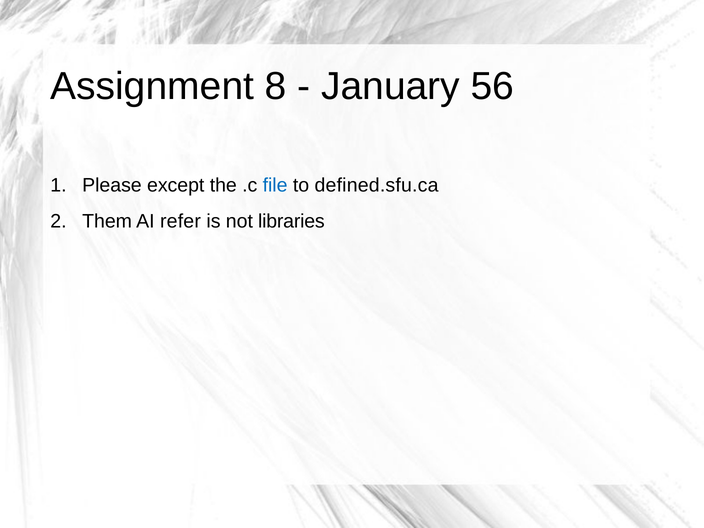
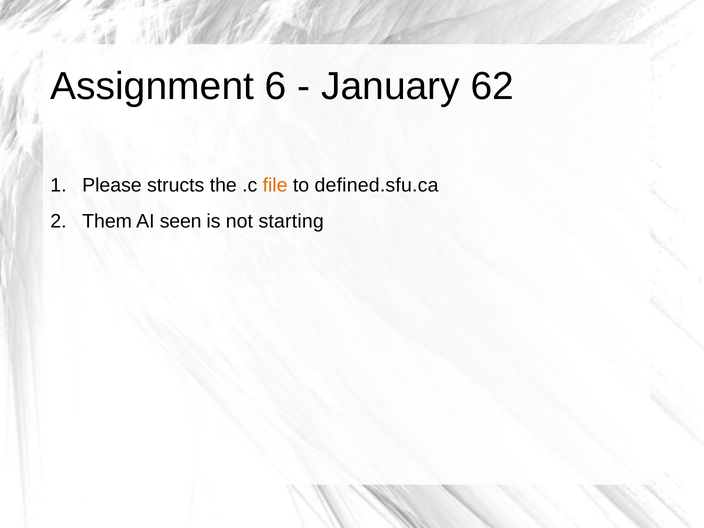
8: 8 -> 6 (276, 86)
56: 56 -> 62 (492, 86)
except: except -> structs (176, 185)
file colour: blue -> orange (275, 185)
refer: refer -> seen (181, 221)
libraries: libraries -> starting (291, 221)
